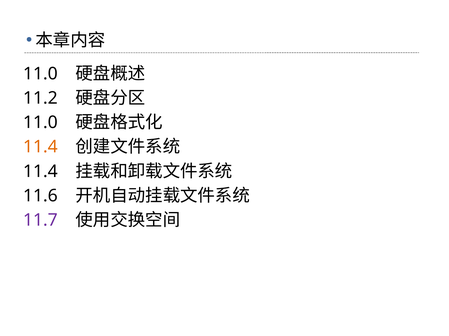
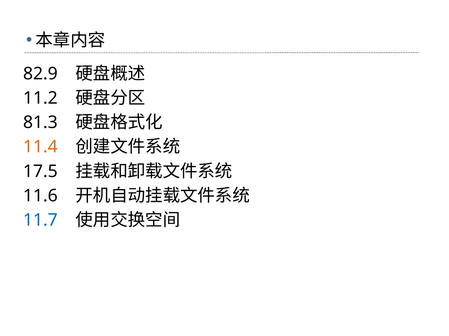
11.0: 11.0 -> 82.9 (40, 74)
11.0: 11.0 -> 81.3 (40, 123)
11.4: 11.4 -> 17.5 (40, 172)
11.7 colour: purple -> blue (40, 221)
